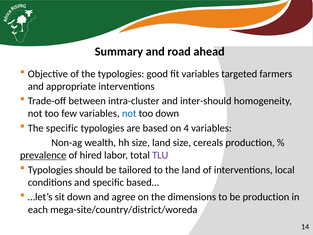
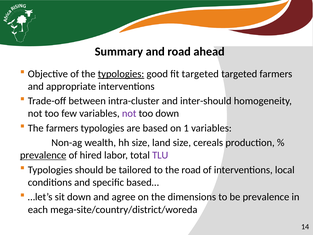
typologies underline: none -> present (121, 74)
fit variables: variables -> targeted (200, 74)
not colour: blue -> purple (129, 113)
The specific: specific -> farmers (62, 128)
4: 4 -> 1 (186, 128)
the land: land -> road (191, 170)
be production: production -> prevalence (266, 197)
